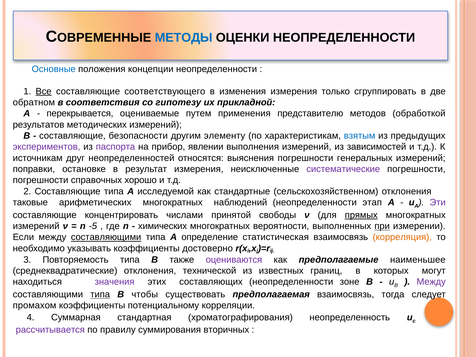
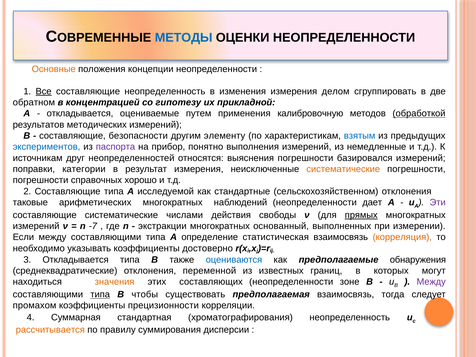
Основные colour: blue -> orange (54, 69)
составляющие соответствующего: соответствующего -> неопределенность (165, 91)
только: только -> делом (336, 91)
соответствия: соответствия -> концентрацией (103, 102)
перекрывается: перекрывается -> откладывается (80, 114)
представителю: представителю -> калибровочную (310, 114)
обработкой underline: none -> present (419, 114)
экспериментов colour: purple -> blue (47, 147)
явлении: явлении -> понятно (206, 147)
зависимостей: зависимостей -> немедленные (377, 147)
генеральных: генеральных -> базировался (365, 158)
остановке: остановке -> категории (84, 169)
систематические colour: purple -> orange (343, 169)
этап: этап -> даeт (372, 202)
составляющие концентрировать: концентрировать -> систематические (121, 215)
принятой: принятой -> действия (231, 215)
-5: -5 -> -7 (93, 226)
химических: химических -> экстракции (162, 226)
вероятности: вероятности -> основанный (281, 226)
при underline: present -> none (382, 226)
составляющими underline: present -> none (106, 237)
3 Повторяемость: Повторяемость -> Откладывается (76, 260)
оцениваются colour: purple -> blue (234, 260)
наименьшее: наименьшее -> обнаружения (418, 260)
технической: технической -> переменной (209, 271)
значения colour: purple -> orange (115, 282)
потенциальному: потенциальному -> прецизионности (163, 306)
рассчитывается colour: purple -> orange (50, 330)
вторичных: вторичных -> дисперсии (226, 330)
